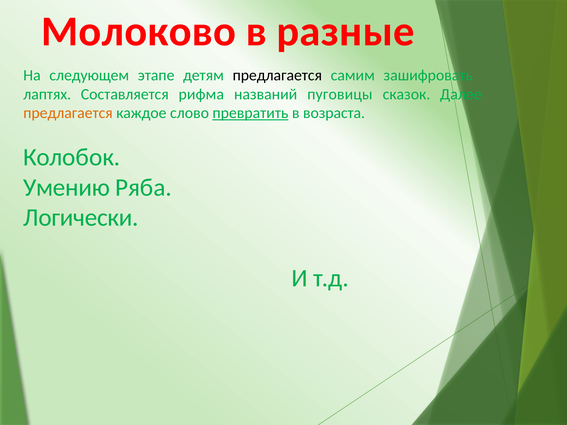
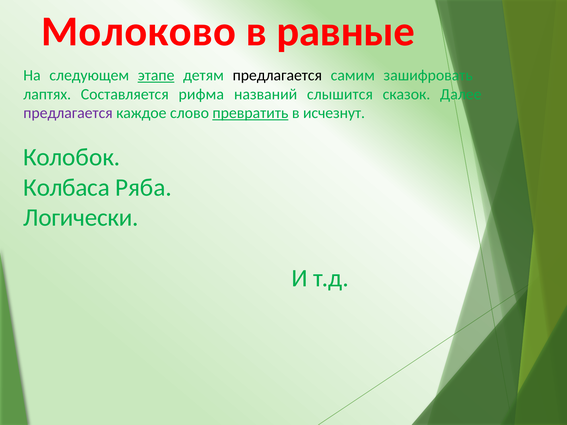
разные: разные -> равные (346, 31)
этапе underline: none -> present (156, 75)
пуговицы: пуговицы -> слышится (340, 94)
предлагается colour: orange -> purple (68, 113)
возраста: возраста -> исчезнут (334, 113)
Умению: Умению -> Колбаса (67, 188)
